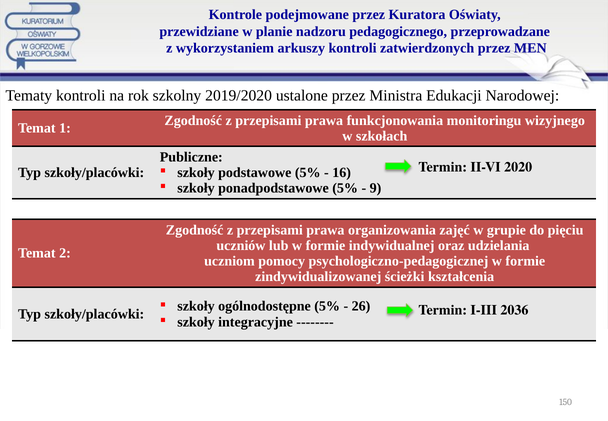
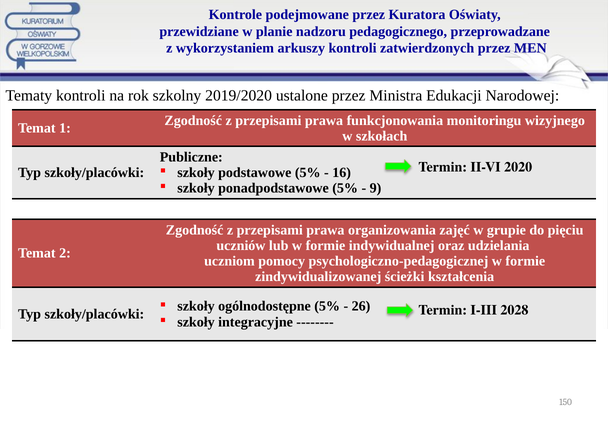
2036: 2036 -> 2028 (514, 310)
